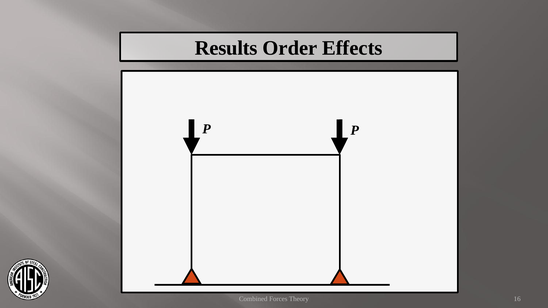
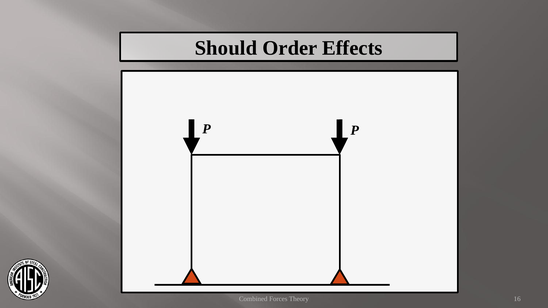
Results: Results -> Should (226, 48)
